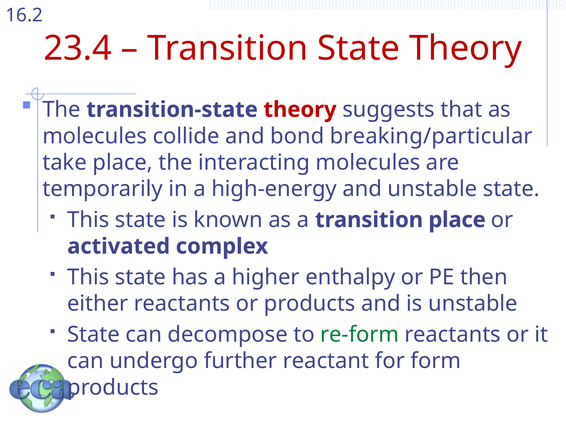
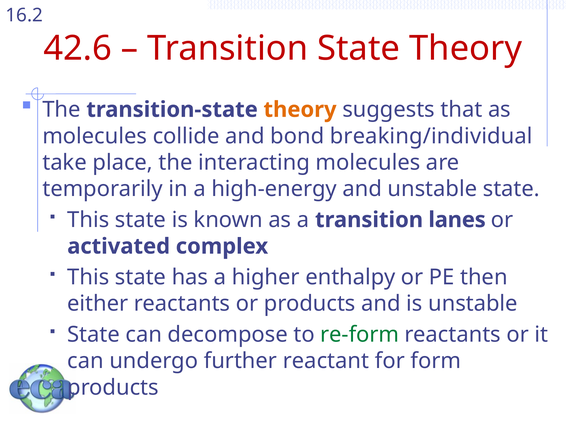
23.4: 23.4 -> 42.6 (78, 48)
theory colour: red -> orange (300, 109)
breaking/particular: breaking/particular -> breaking/individual (431, 136)
transition place: place -> lanes (457, 220)
